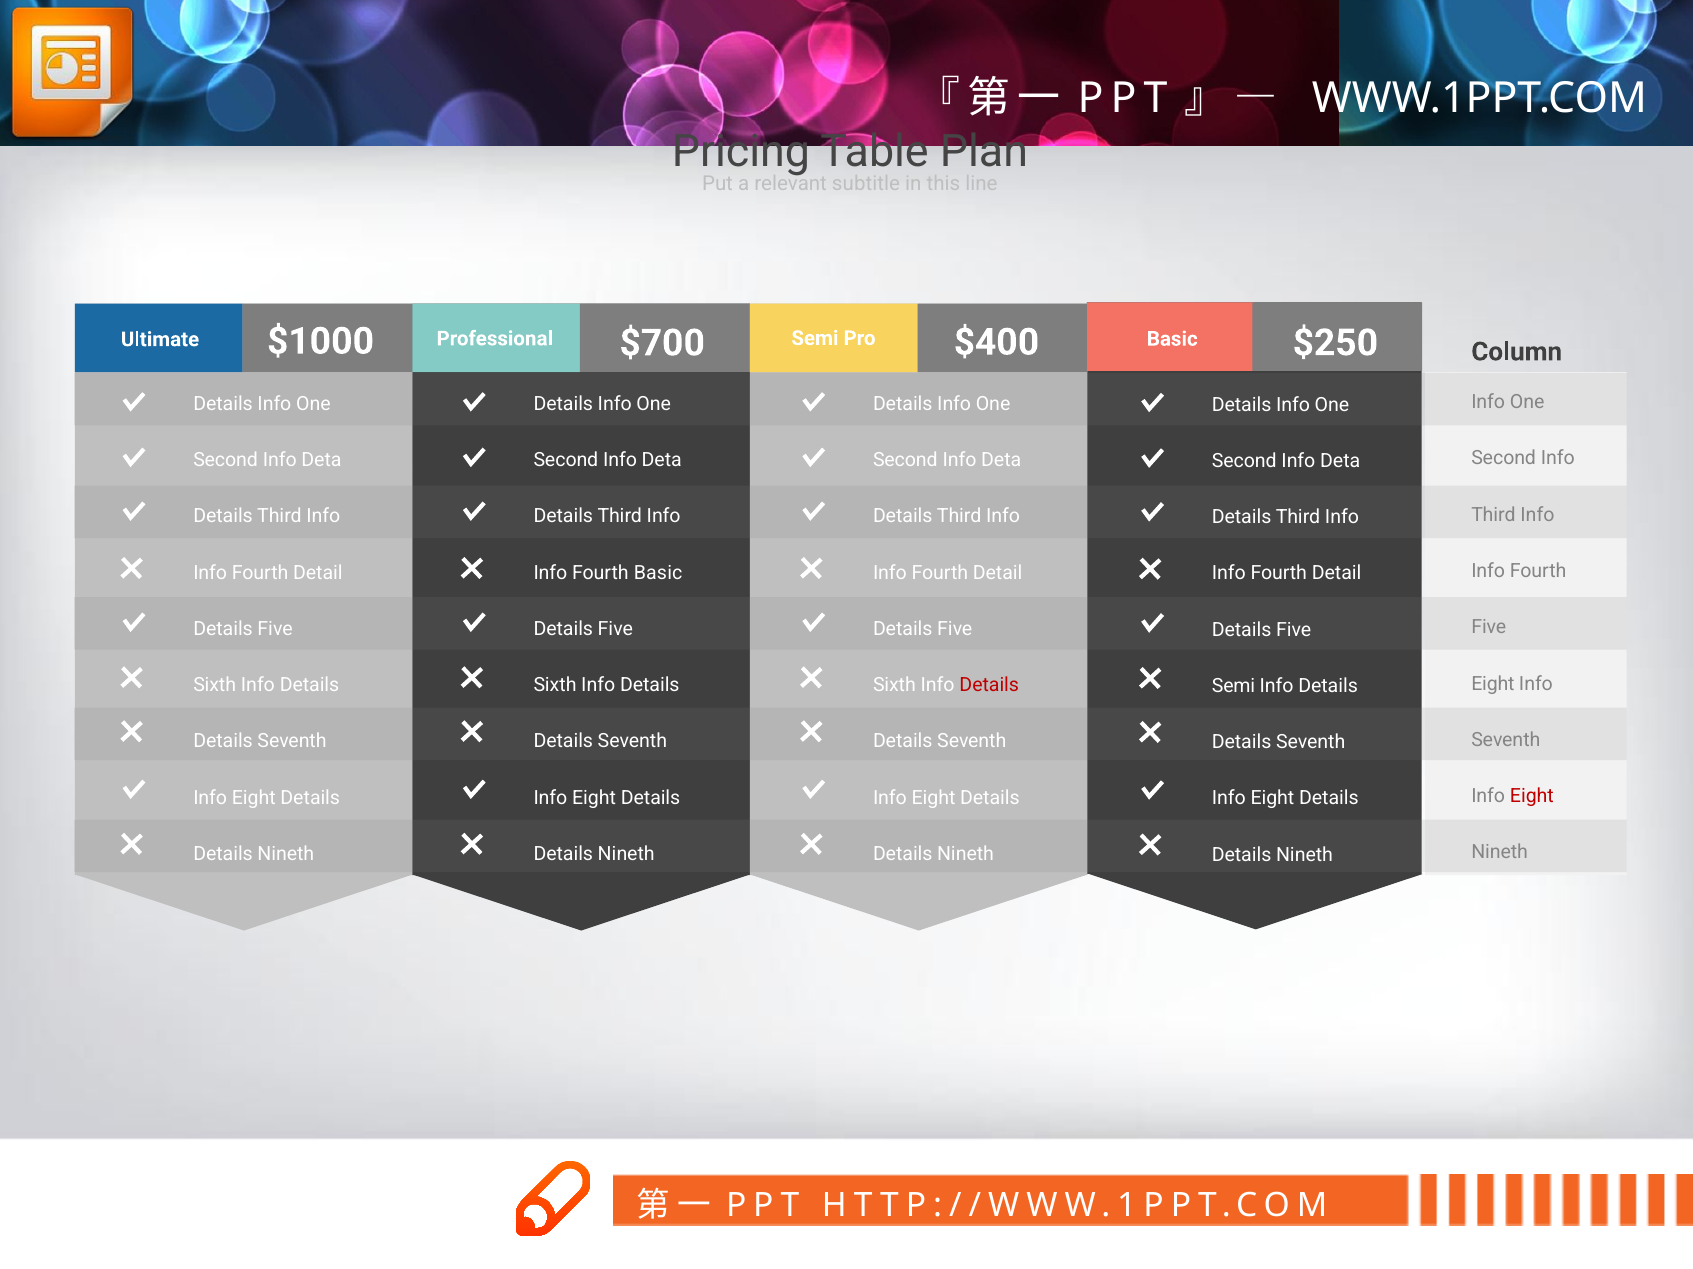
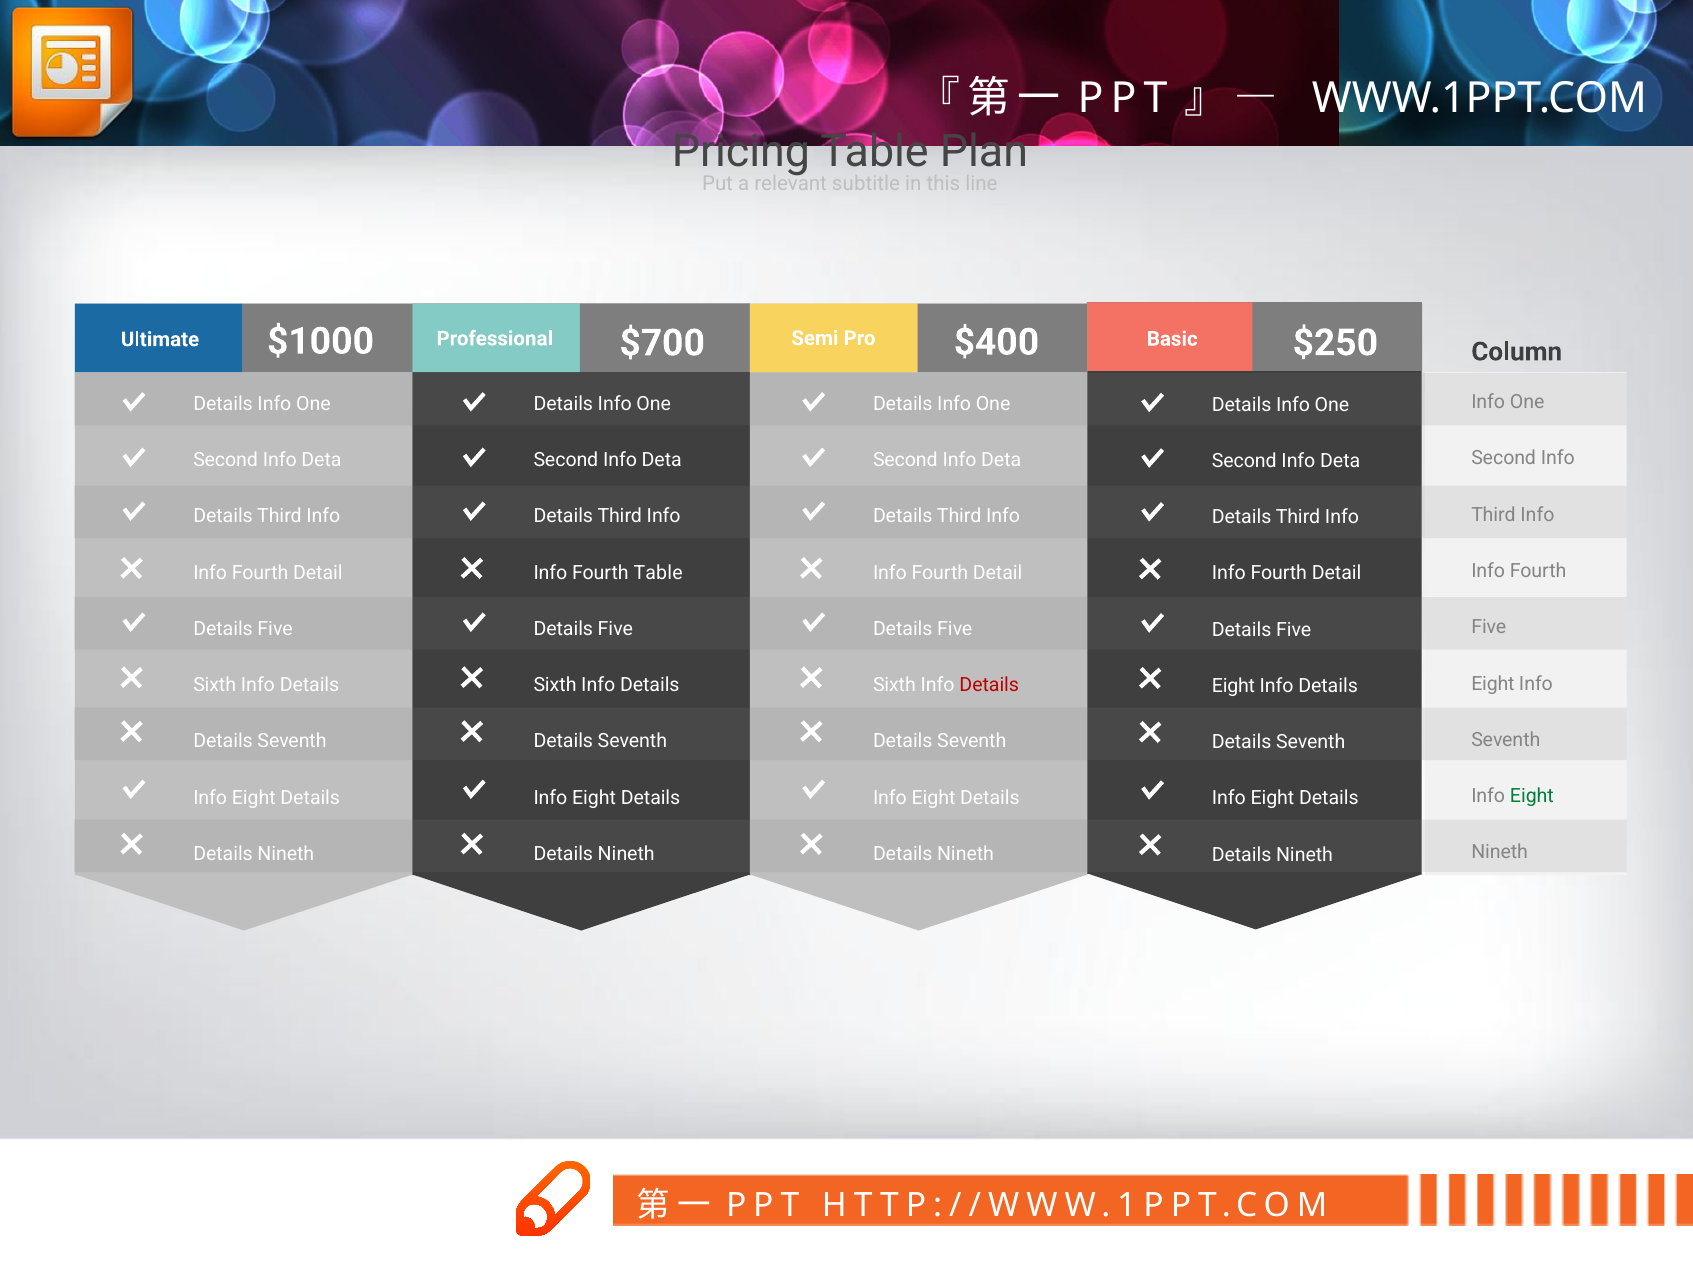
Fourth Basic: Basic -> Table (658, 573)
Semi: Semi -> Eight (1233, 686)
Eight colour: red -> green (1532, 796)
